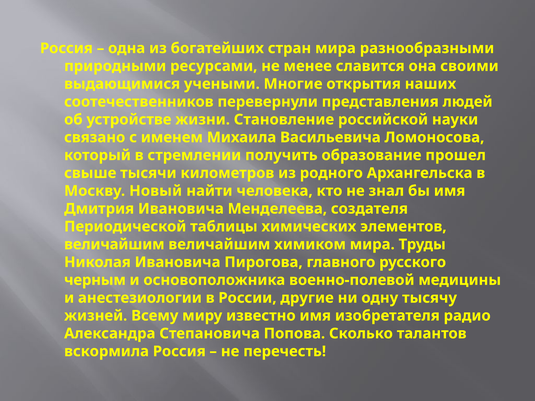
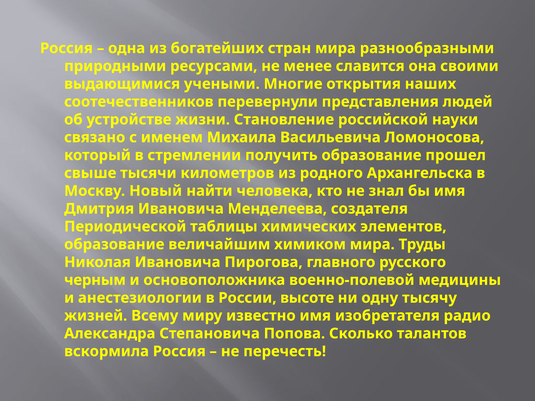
величайшим: величайшим -> образование (114, 244)
другие: другие -> высоте (307, 298)
